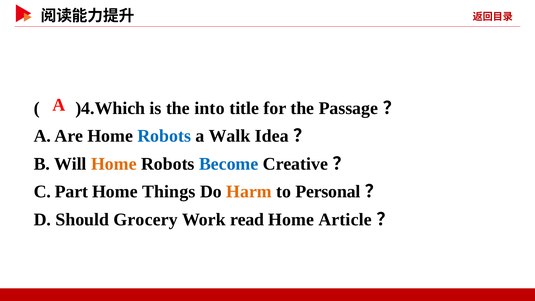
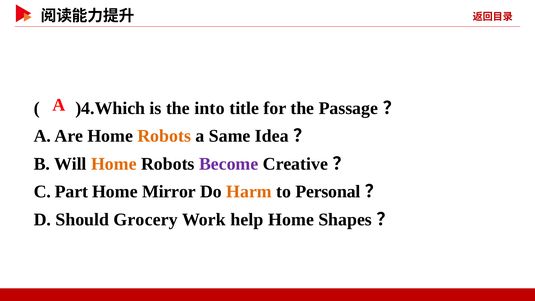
Robots colour: blue -> orange (164, 136)
Walk: Walk -> Same (230, 136)
Become colour: blue -> purple (229, 164)
Things: Things -> Mirror (169, 192)
read: read -> help (247, 219)
Article: Article -> Shapes (345, 219)
